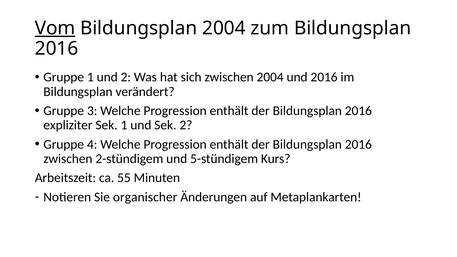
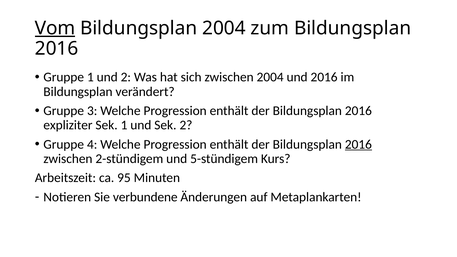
2016 underline: none -> present (358, 144)
55: 55 -> 95 (124, 178)
organischer: organischer -> verbundene (145, 197)
